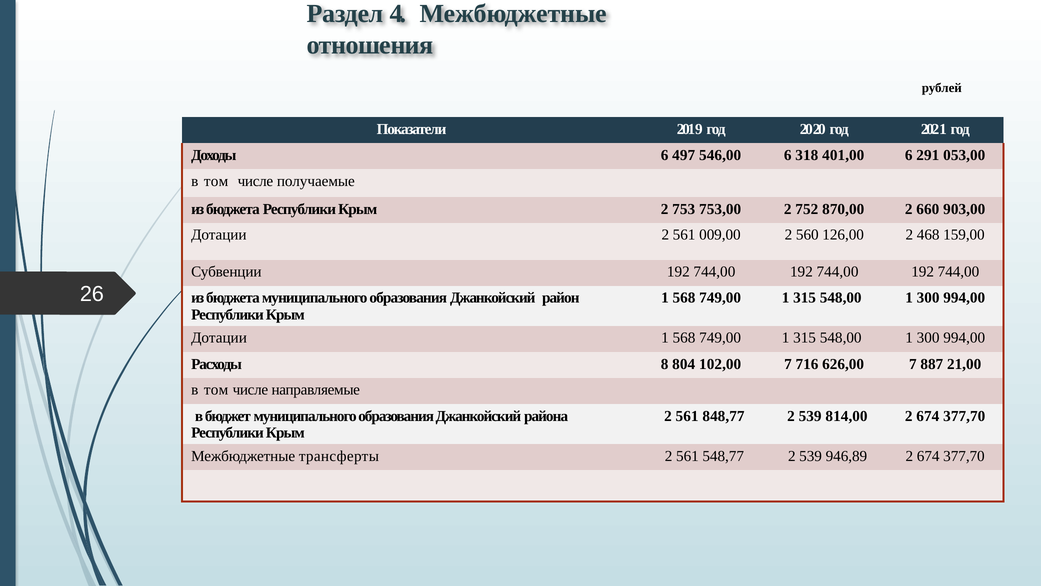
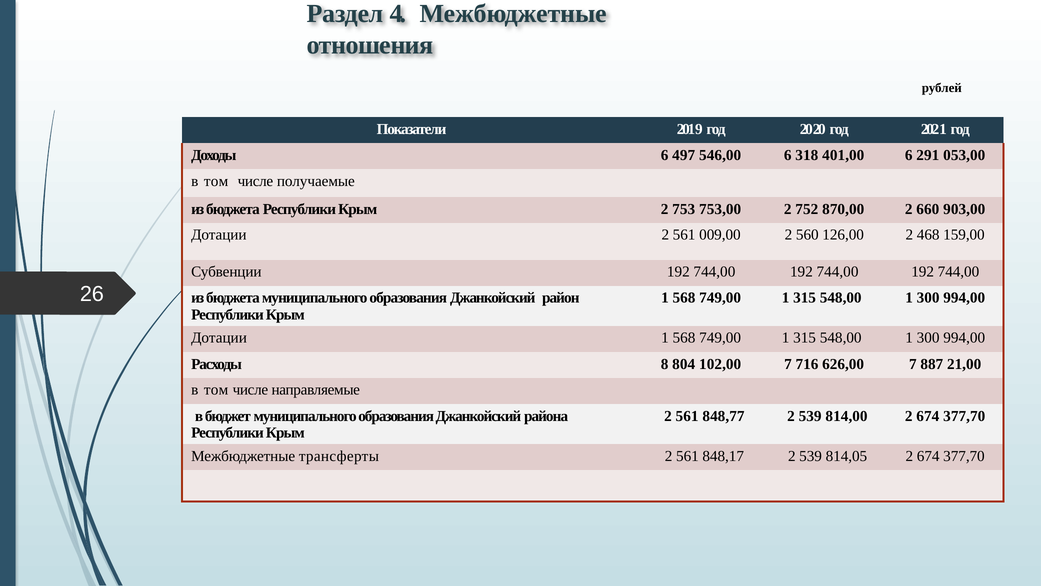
548,77: 548,77 -> 848,17 (723, 456)
946,89: 946,89 -> 814,05 (846, 456)
